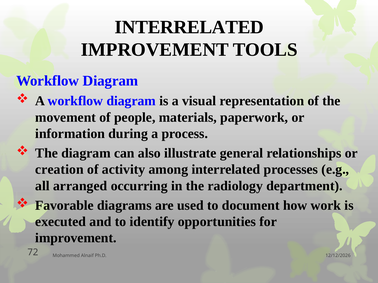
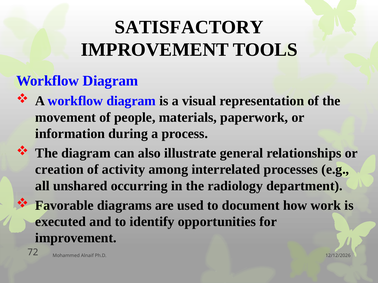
INTERRELATED: INTERRELATED -> SATISFACTORY (189, 27)
arranged: arranged -> unshared (80, 186)
